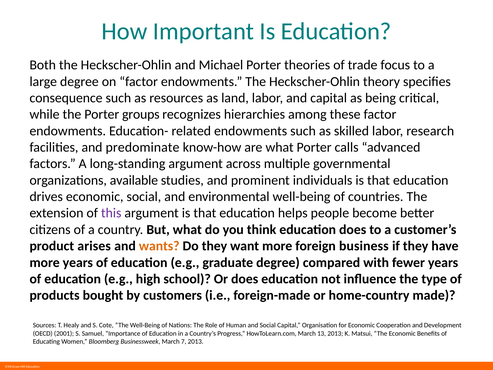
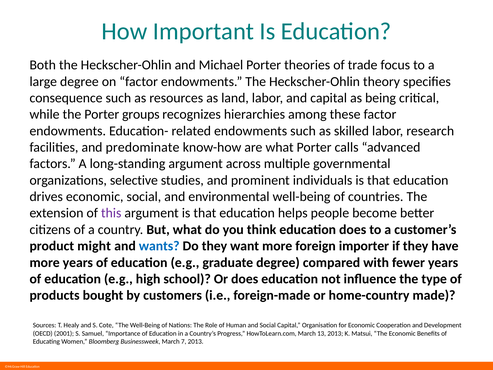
available: available -> selective (134, 180)
arises: arises -> might (94, 246)
wants colour: orange -> blue (159, 246)
business: business -> importer (364, 246)
